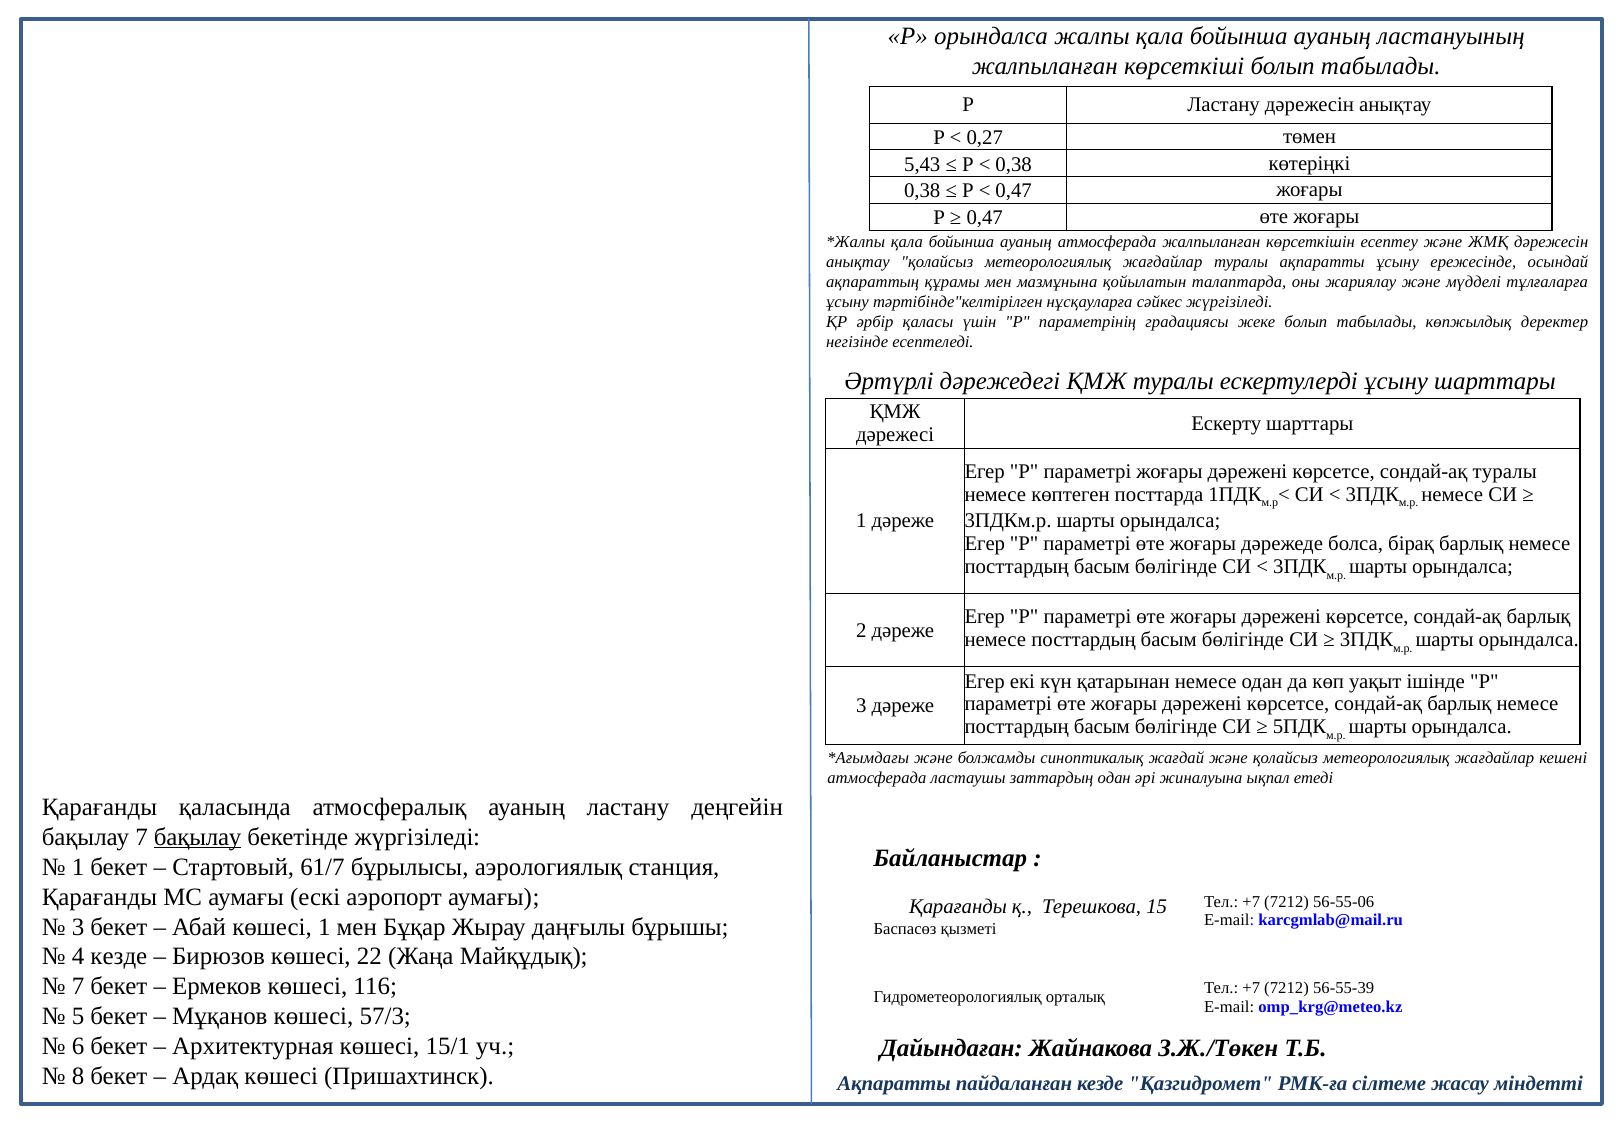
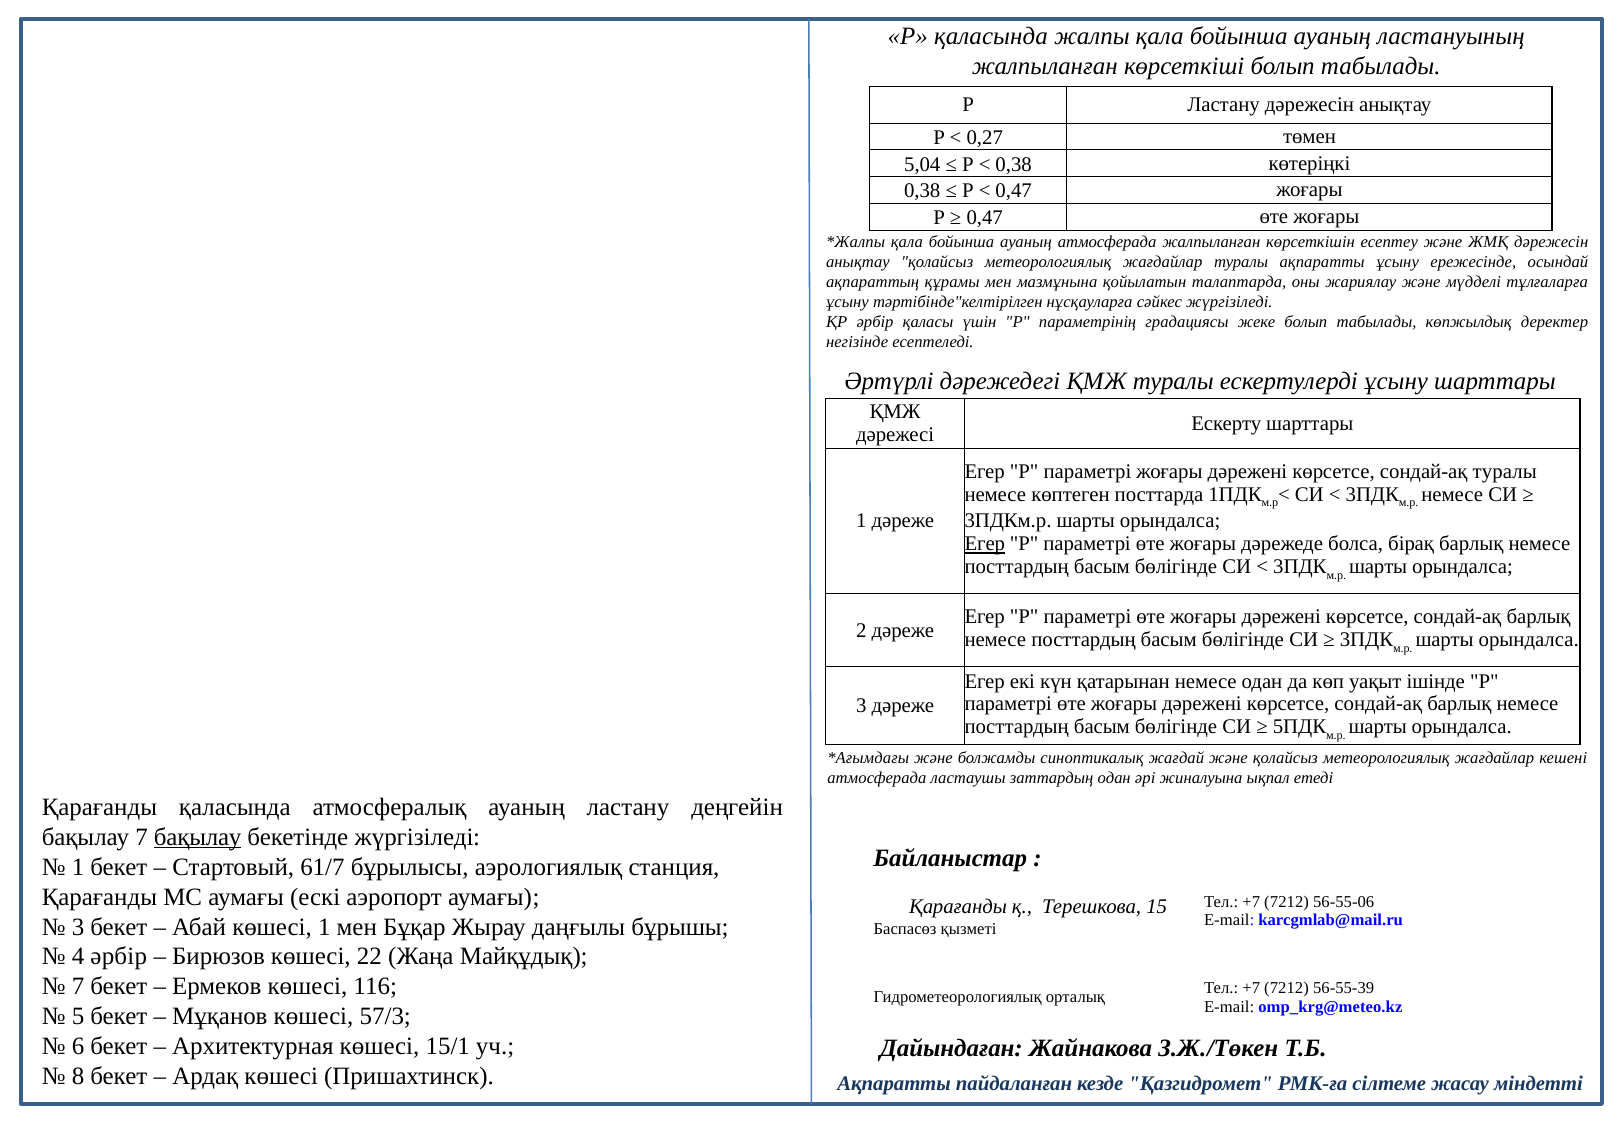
Р орындалса: орындалса -> қаласында (991, 37)
5,43: 5,43 -> 5,04 (922, 164)
Егер underline: none -> present (985, 544)
4 кезде: кезде -> әрбір (119, 957)
